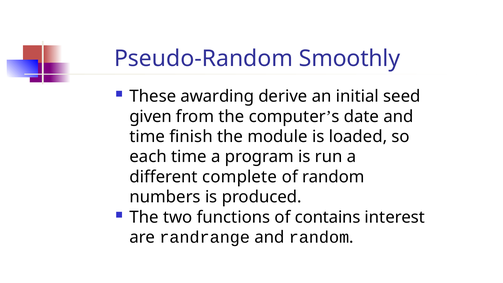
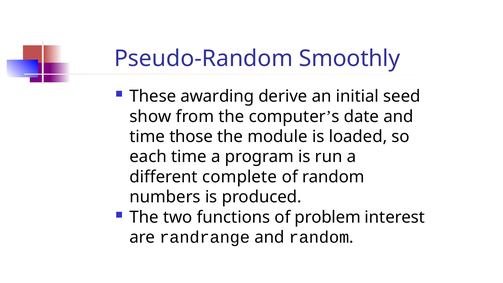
given: given -> show (151, 116)
finish: finish -> those (191, 137)
contains: contains -> problem (328, 217)
